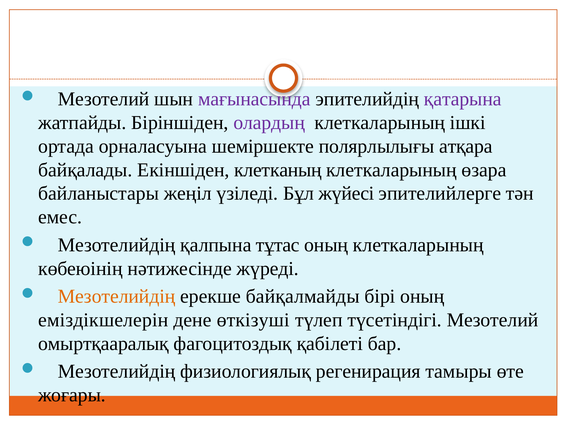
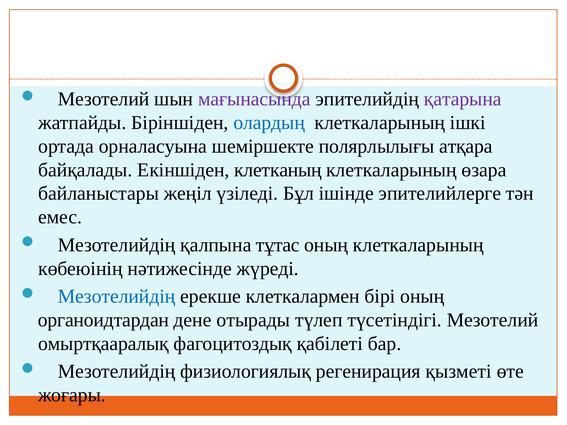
олардың colour: purple -> blue (269, 123)
жүйесі: жүйесі -> ішінде (346, 194)
Мезотелийдің colour: orange -> blue (117, 297)
байқалмайды: байқалмайды -> клеткалармен (303, 297)
еміздікшелерін: еміздікшелерін -> органоидтардан (104, 320)
өткізуші: өткізуші -> отырады (253, 320)
тамыры: тамыры -> қызметі (459, 372)
